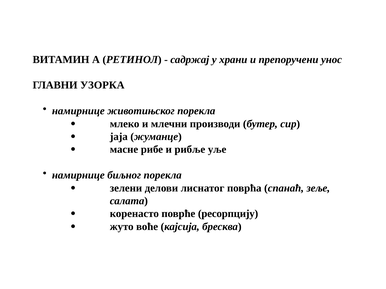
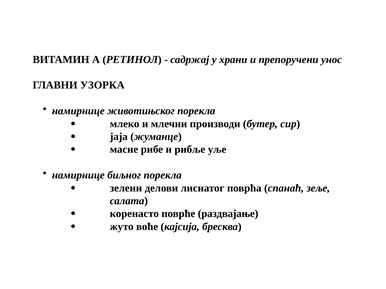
ресорпцију: ресорпцију -> раздвајање (228, 214)
